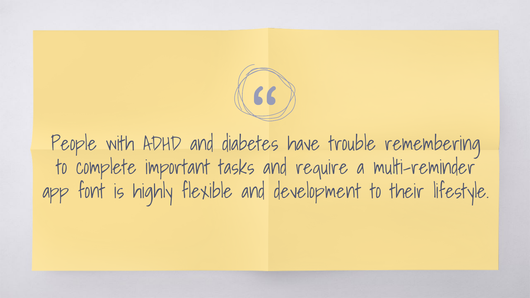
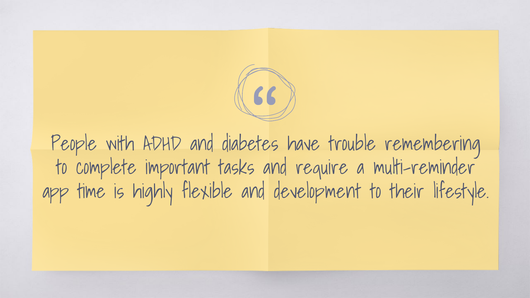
font: font -> time (92, 192)
